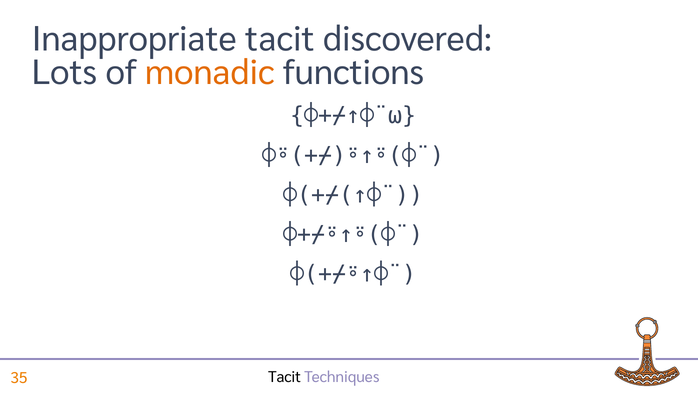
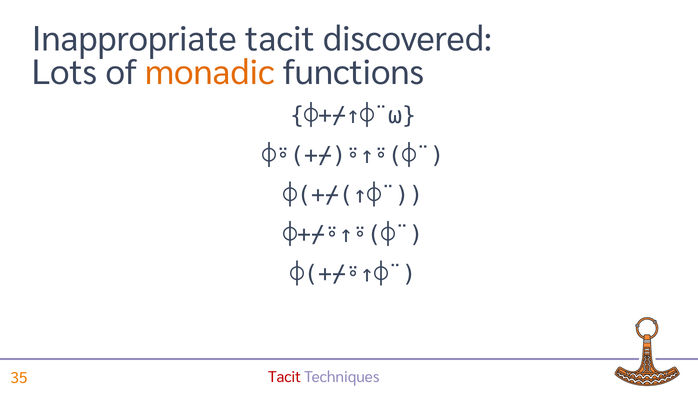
Tacit colour: black -> red (284, 377)
